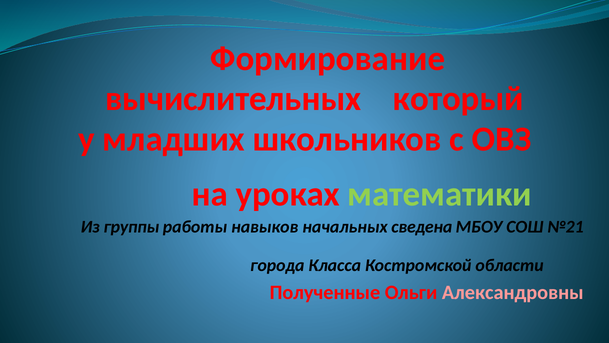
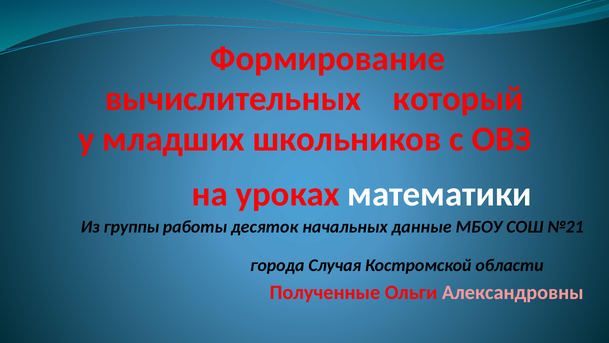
математики colour: light green -> white (440, 194)
навыков: навыков -> десяток (265, 226)
сведена: сведена -> данные (422, 226)
Класса: Класса -> Случая (335, 265)
